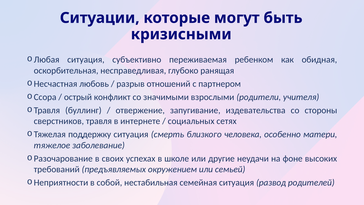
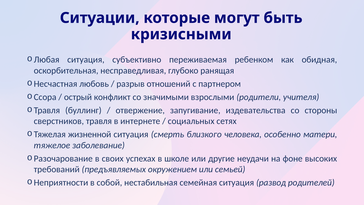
поддержку: поддержку -> жизненной (90, 134)
